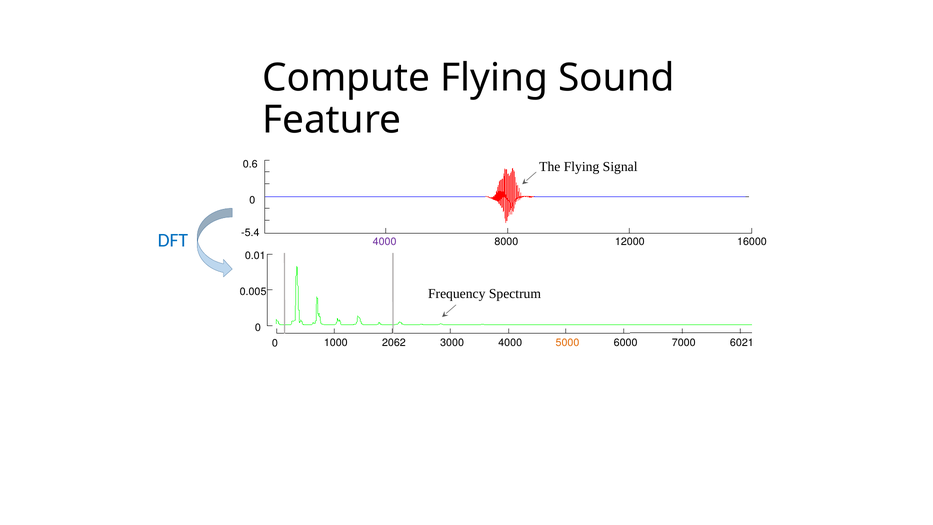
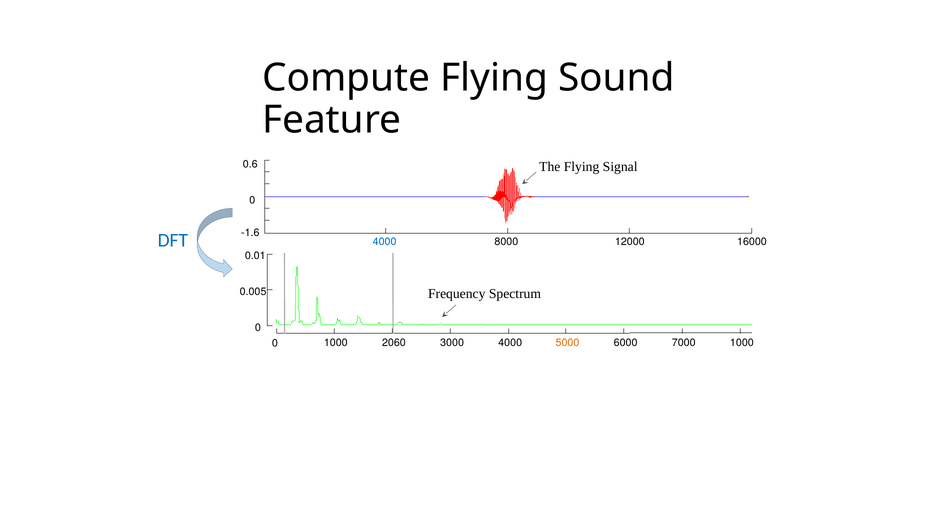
-5.4: -5.4 -> -1.6 (250, 233)
4000 colour: purple -> blue (385, 242)
2062: 2062 -> 2060 (394, 342)
7000 6021: 6021 -> 1000 (742, 342)
